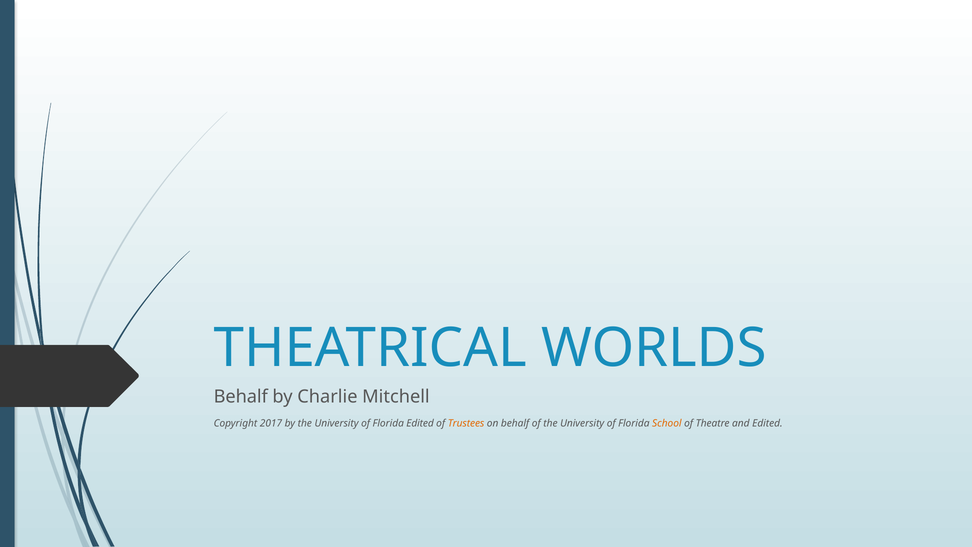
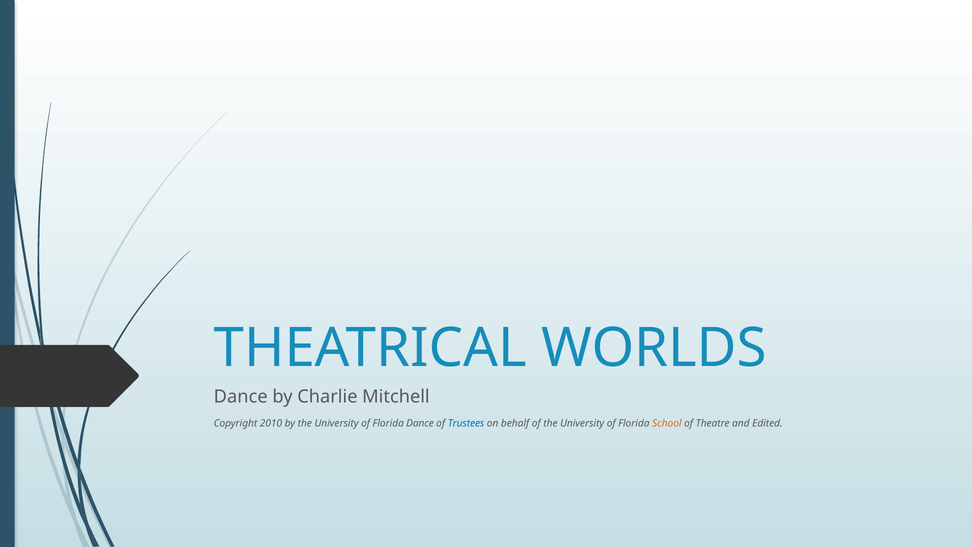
Behalf: Behalf -> Dance (241, 397)
2017: 2017 -> 2010 (271, 423)
Florida Edited: Edited -> Dance (420, 423)
Trustees colour: orange -> blue (466, 423)
